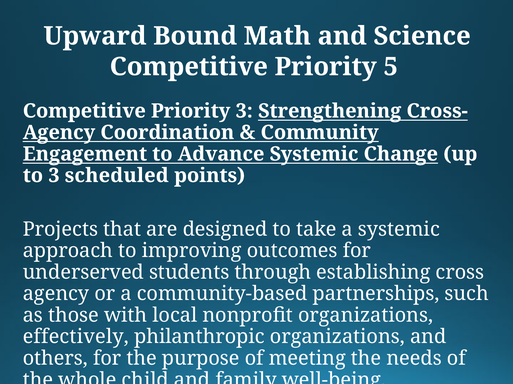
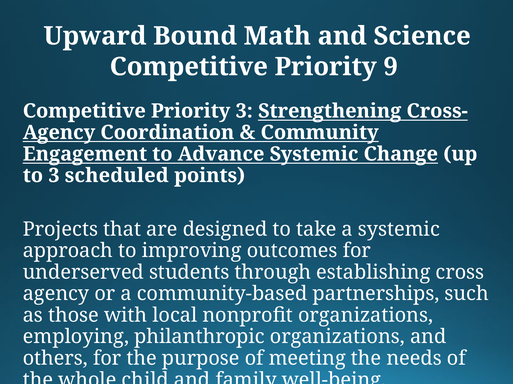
5: 5 -> 9 (391, 67)
effectively: effectively -> employing (76, 337)
